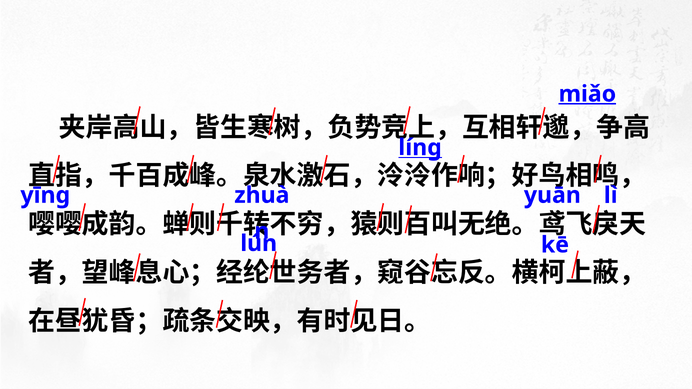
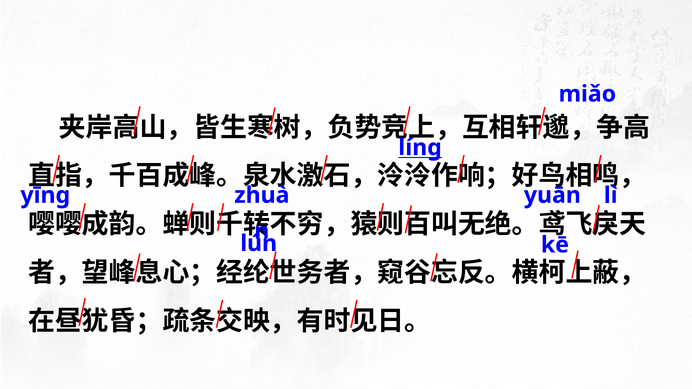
miǎo underline: present -> none (587, 94)
